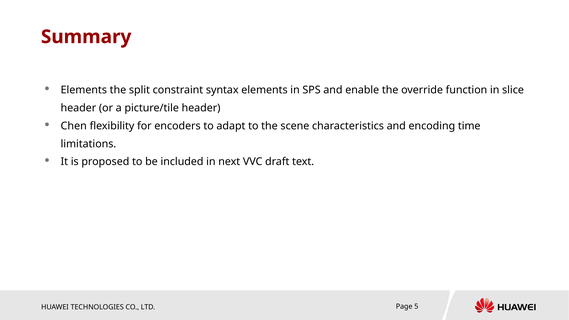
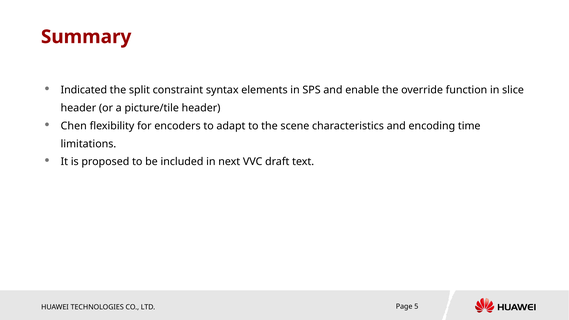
Elements: Elements -> Indicated (84, 90)
